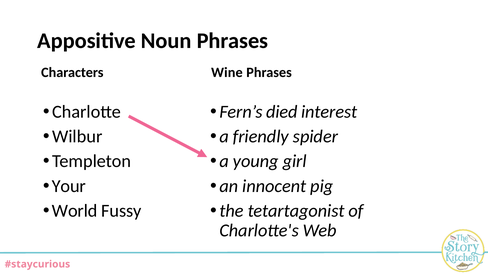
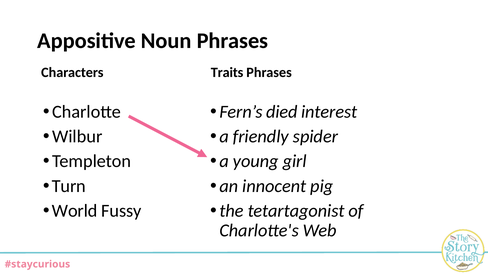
Wine: Wine -> Traits (227, 73)
Your: Your -> Turn (69, 186)
